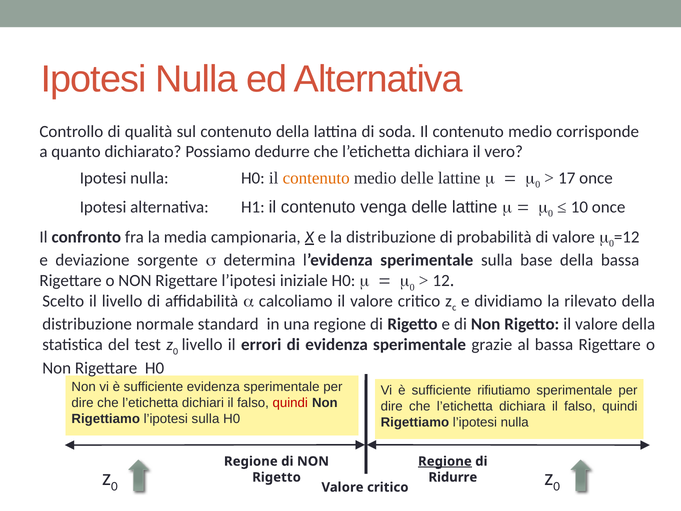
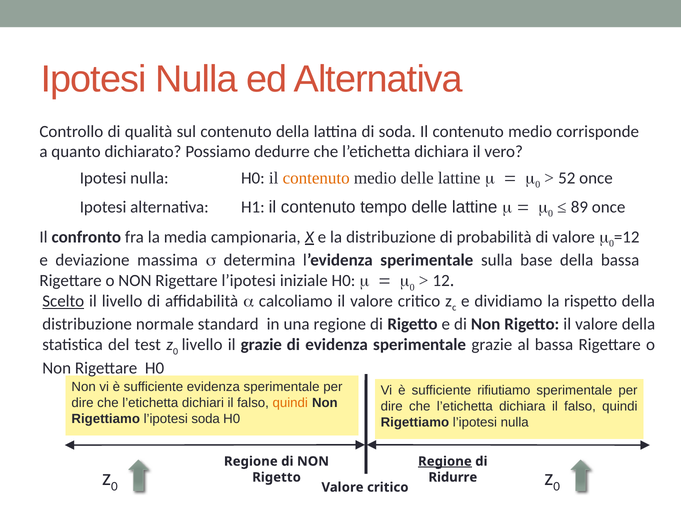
17: 17 -> 52 (567, 178)
venga: venga -> tempo (384, 207)
10: 10 -> 89 (579, 207)
sorgente: sorgente -> massima (168, 260)
Scelto underline: none -> present (63, 301)
rilevato: rilevato -> rispetto (591, 301)
il errori: errori -> grazie (261, 345)
quindi colour: red -> orange (290, 403)
l’ipotesi sulla: sulla -> soda (206, 418)
